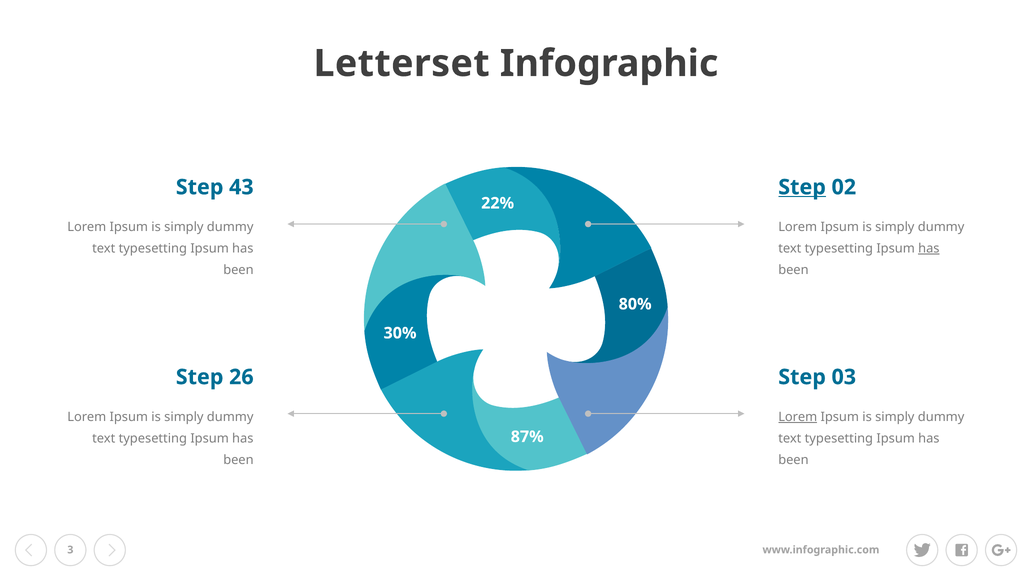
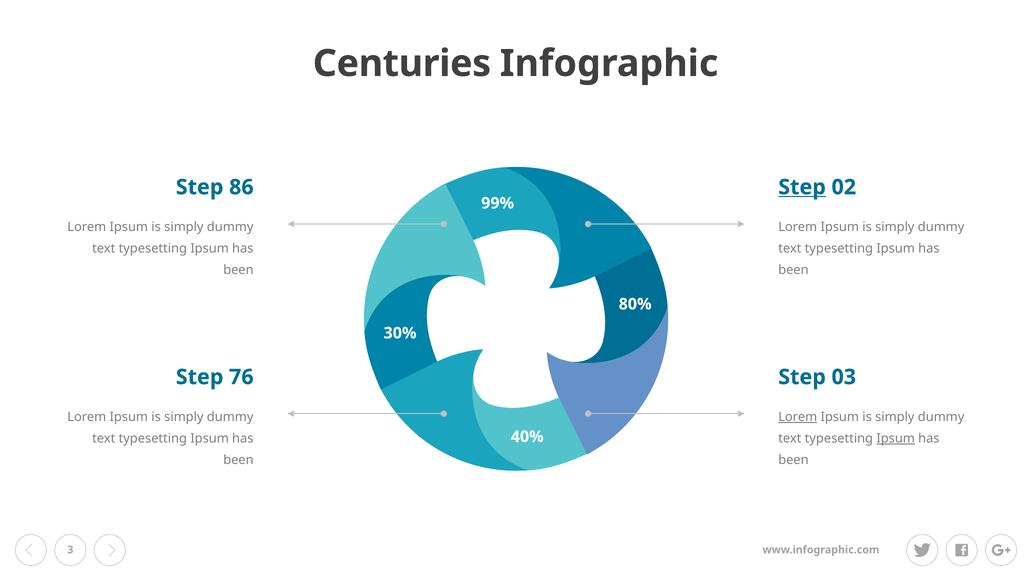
Letterset: Letterset -> Centuries (402, 64)
43: 43 -> 86 (241, 187)
22%: 22% -> 99% (498, 203)
has underline: present -> none (929, 248)
26: 26 -> 76 (241, 377)
87%: 87% -> 40% (527, 436)
Ipsum underline: none -> present (896, 438)
